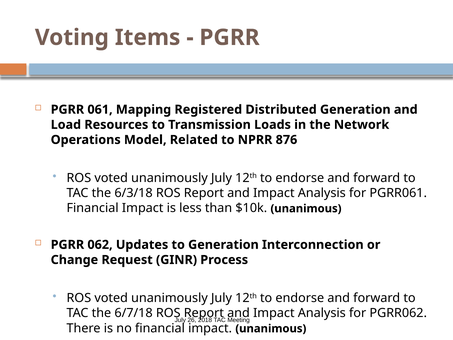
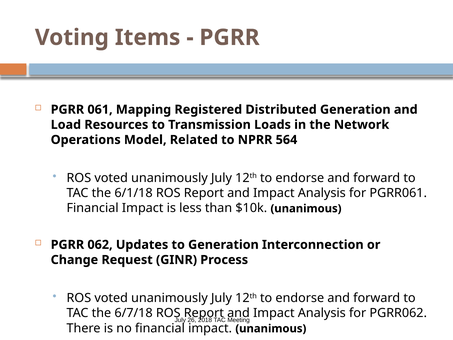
876: 876 -> 564 (286, 140)
6/3/18: 6/3/18 -> 6/1/18 (134, 193)
